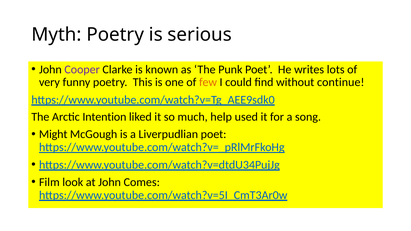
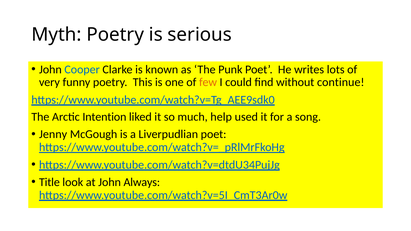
Cooper colour: purple -> blue (82, 69)
Might: Might -> Jenny (53, 134)
Film: Film -> Title (49, 182)
Comes: Comes -> Always (142, 182)
